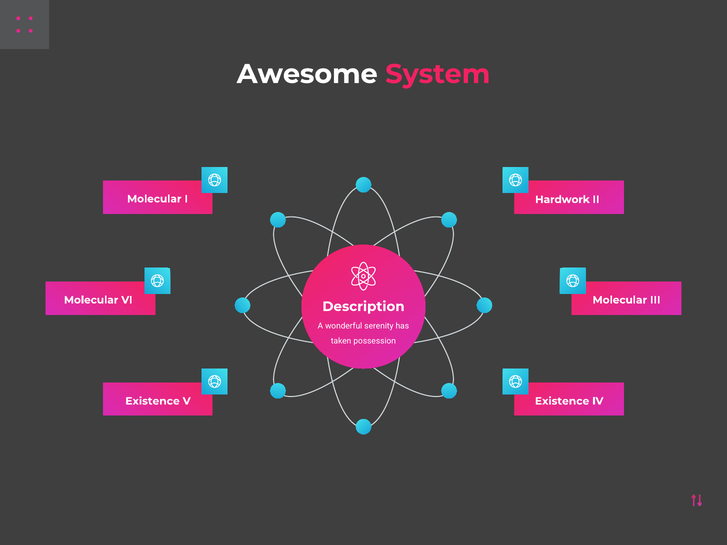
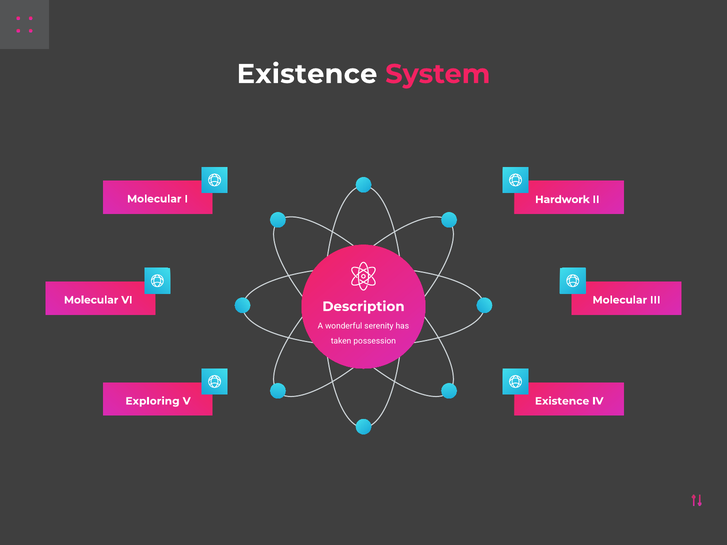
Awesome: Awesome -> Existence (307, 74)
Existence: Existence -> Exploring (153, 401)
